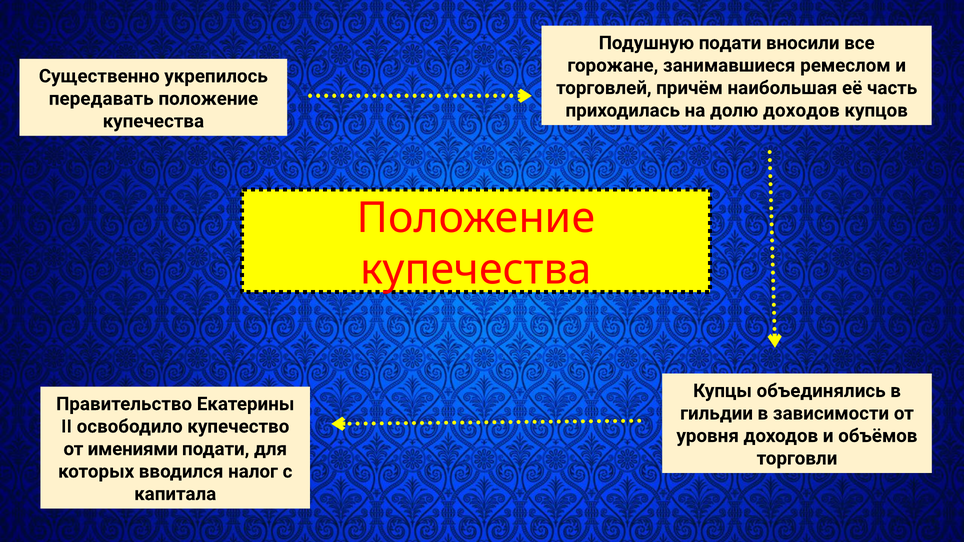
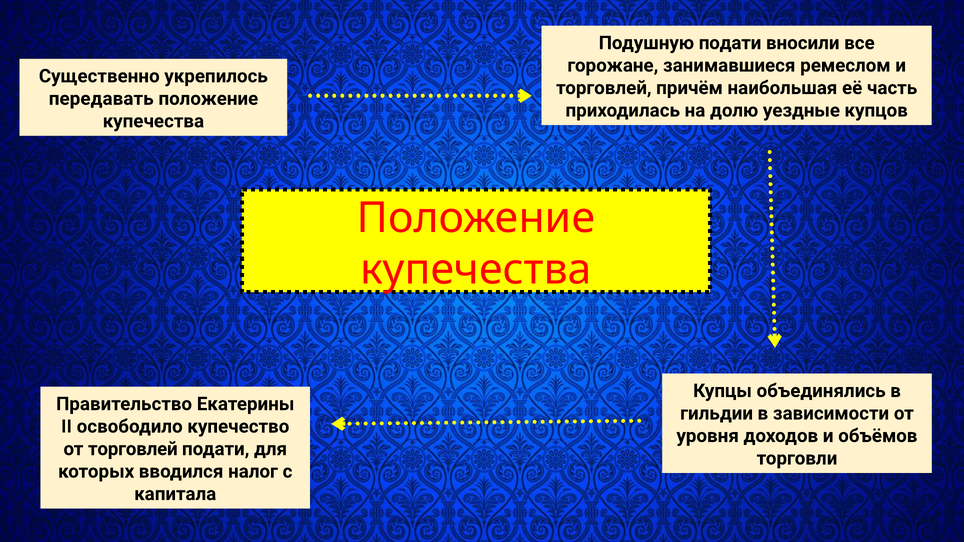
долю доходов: доходов -> уездные (801, 110)
от имениями: имениями -> торговлей (133, 449)
